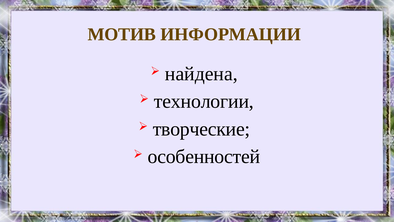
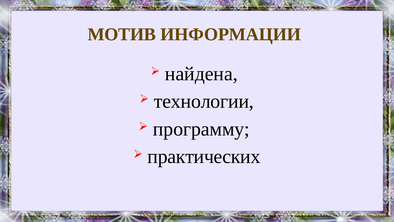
творческие: творческие -> программу (201, 129)
особенностей: особенностей -> практических (204, 156)
